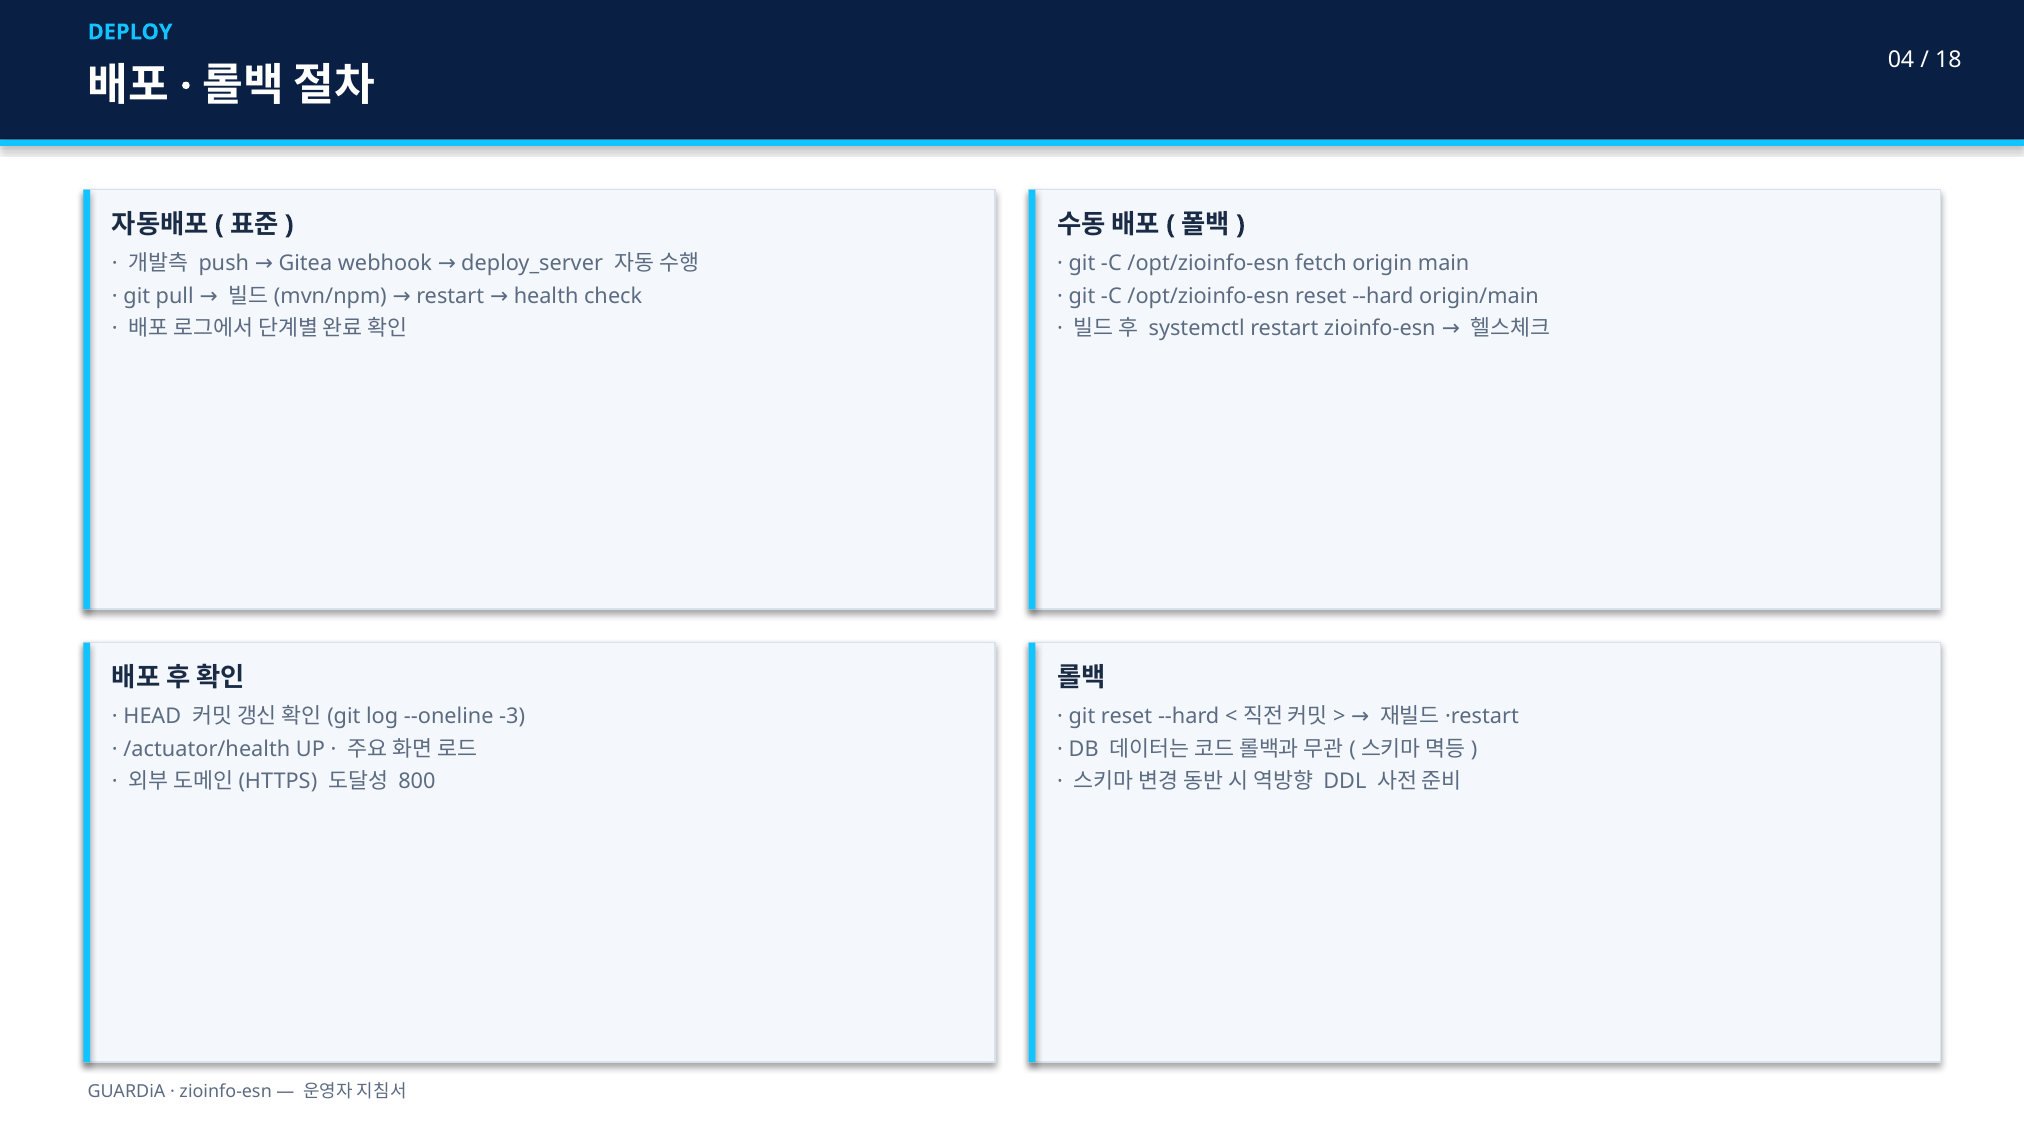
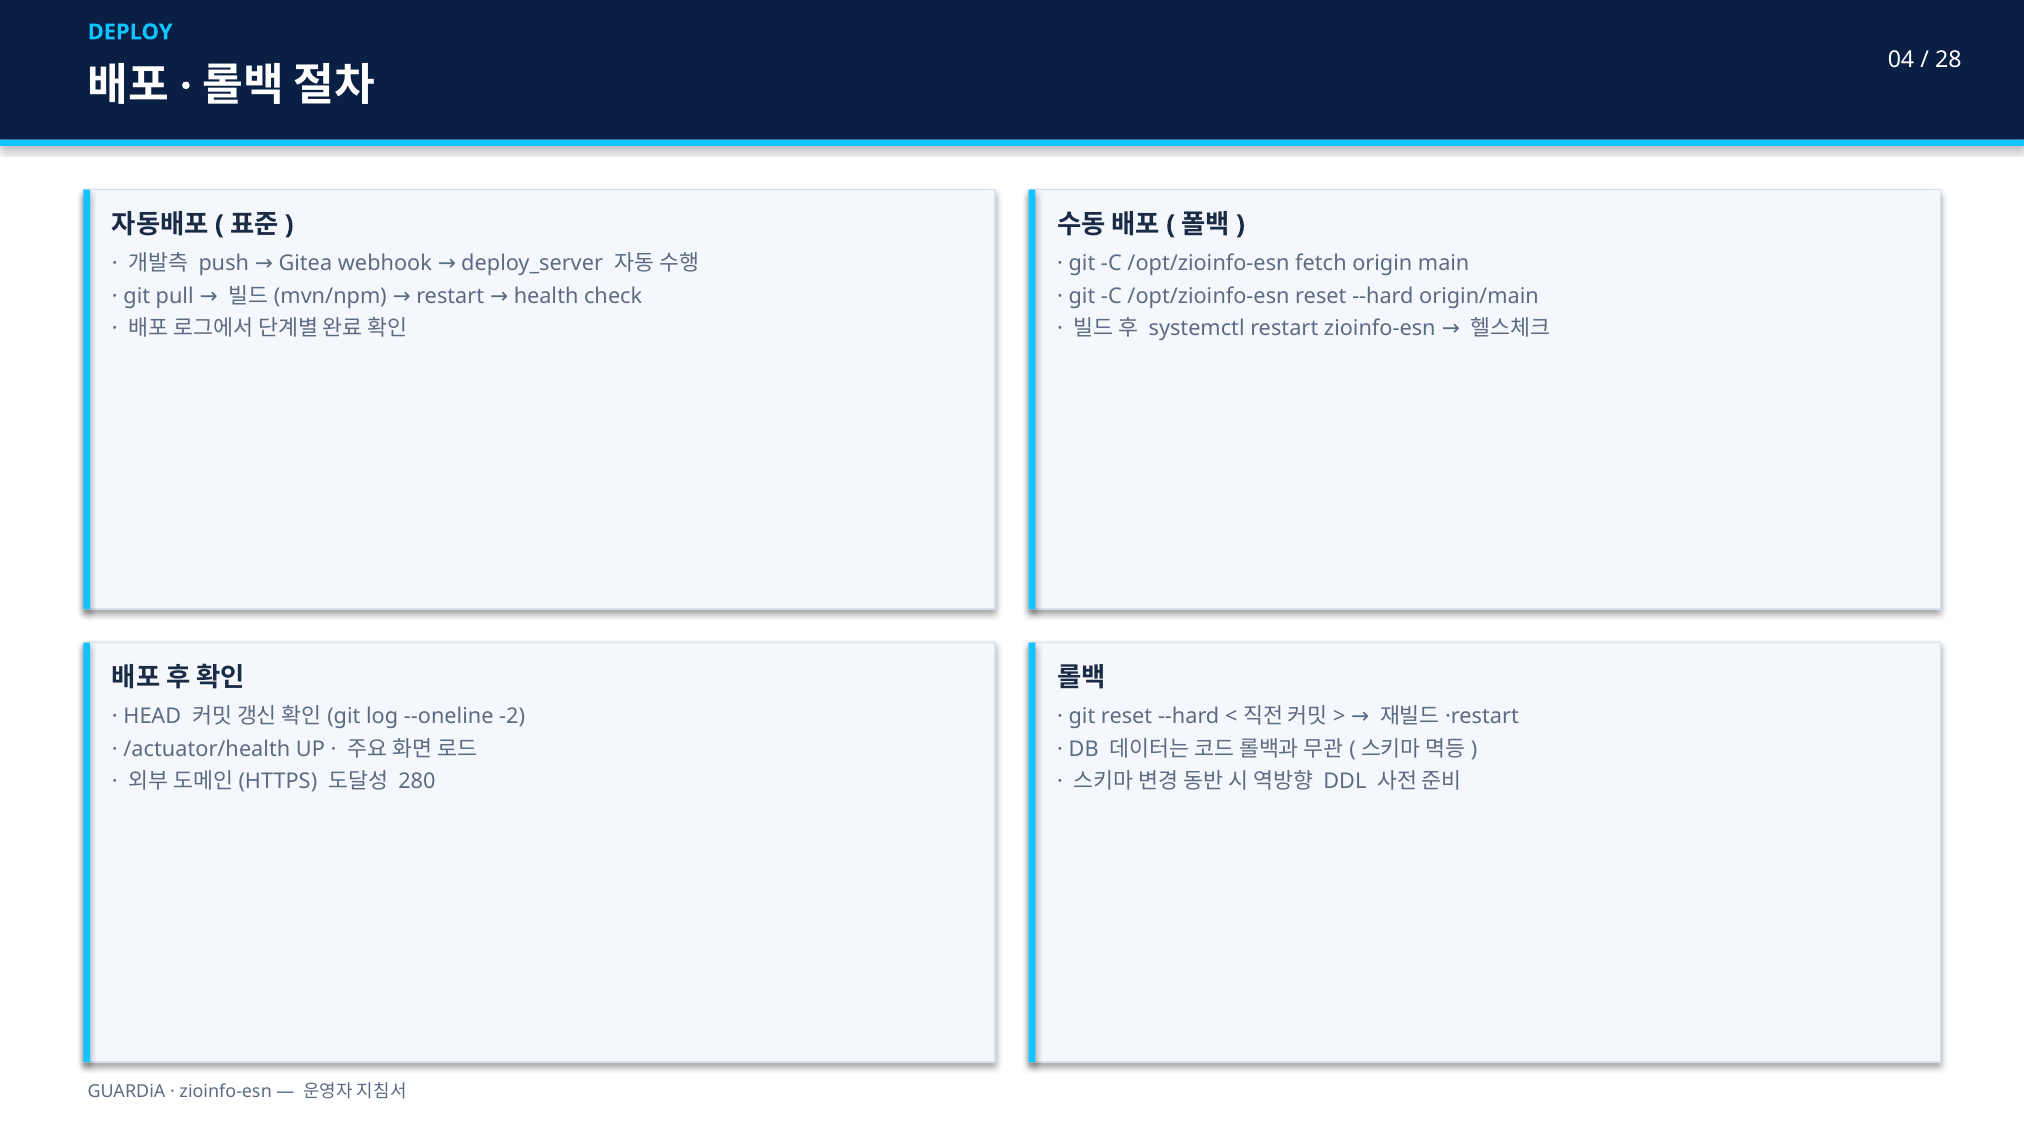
18: 18 -> 28 (1948, 60)
-3: -3 -> -2 (512, 717)
800: 800 -> 280 (417, 782)
